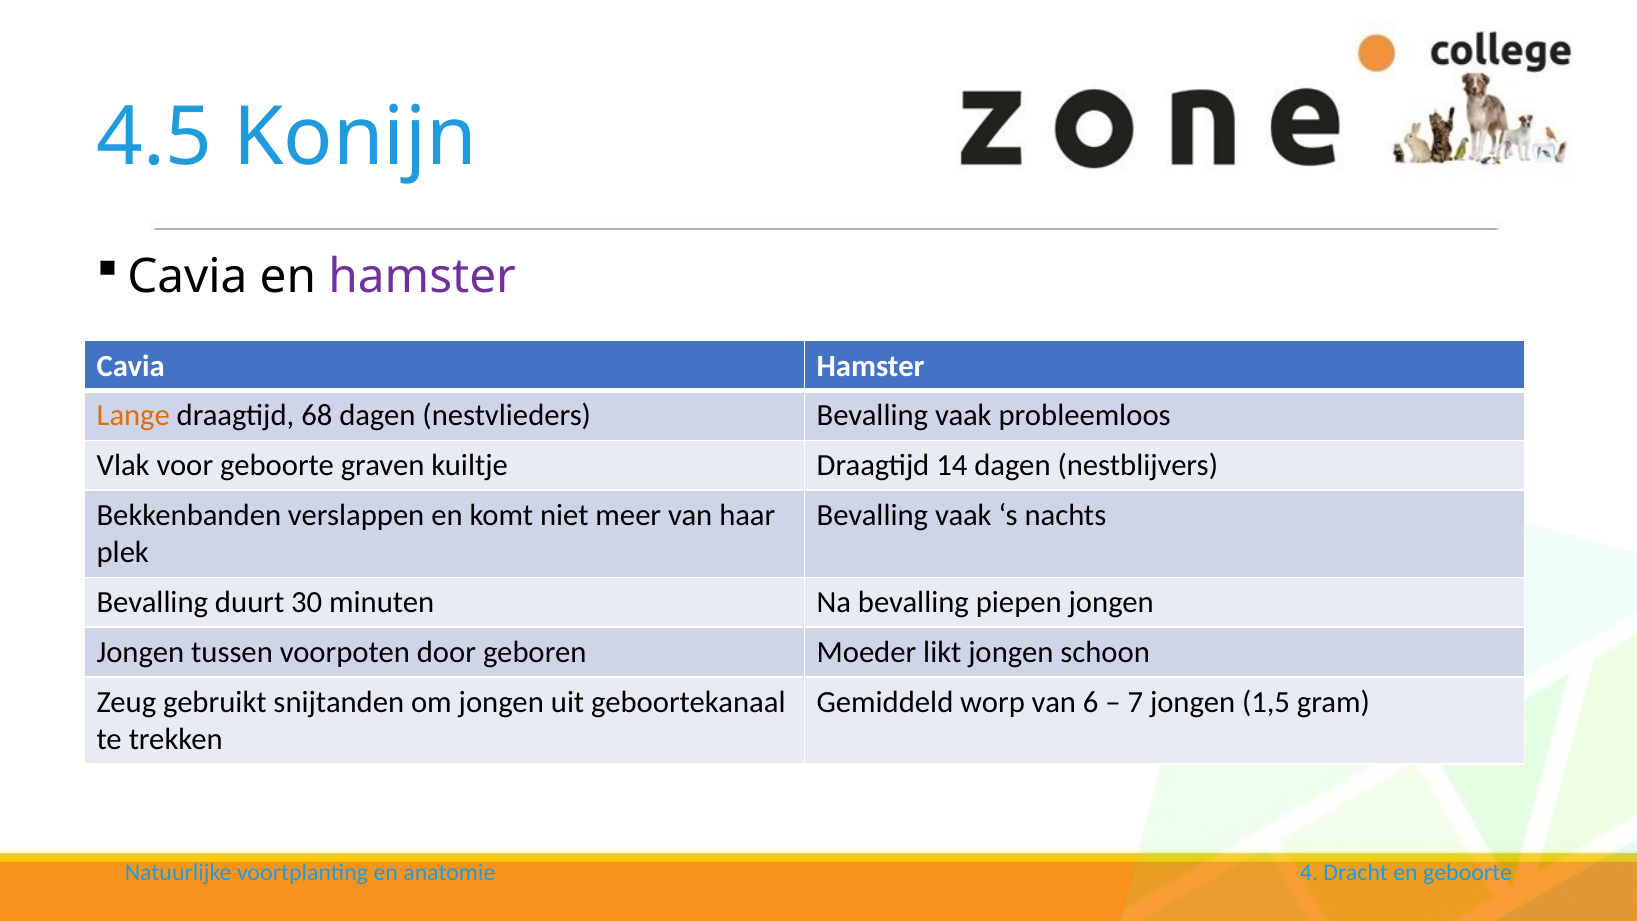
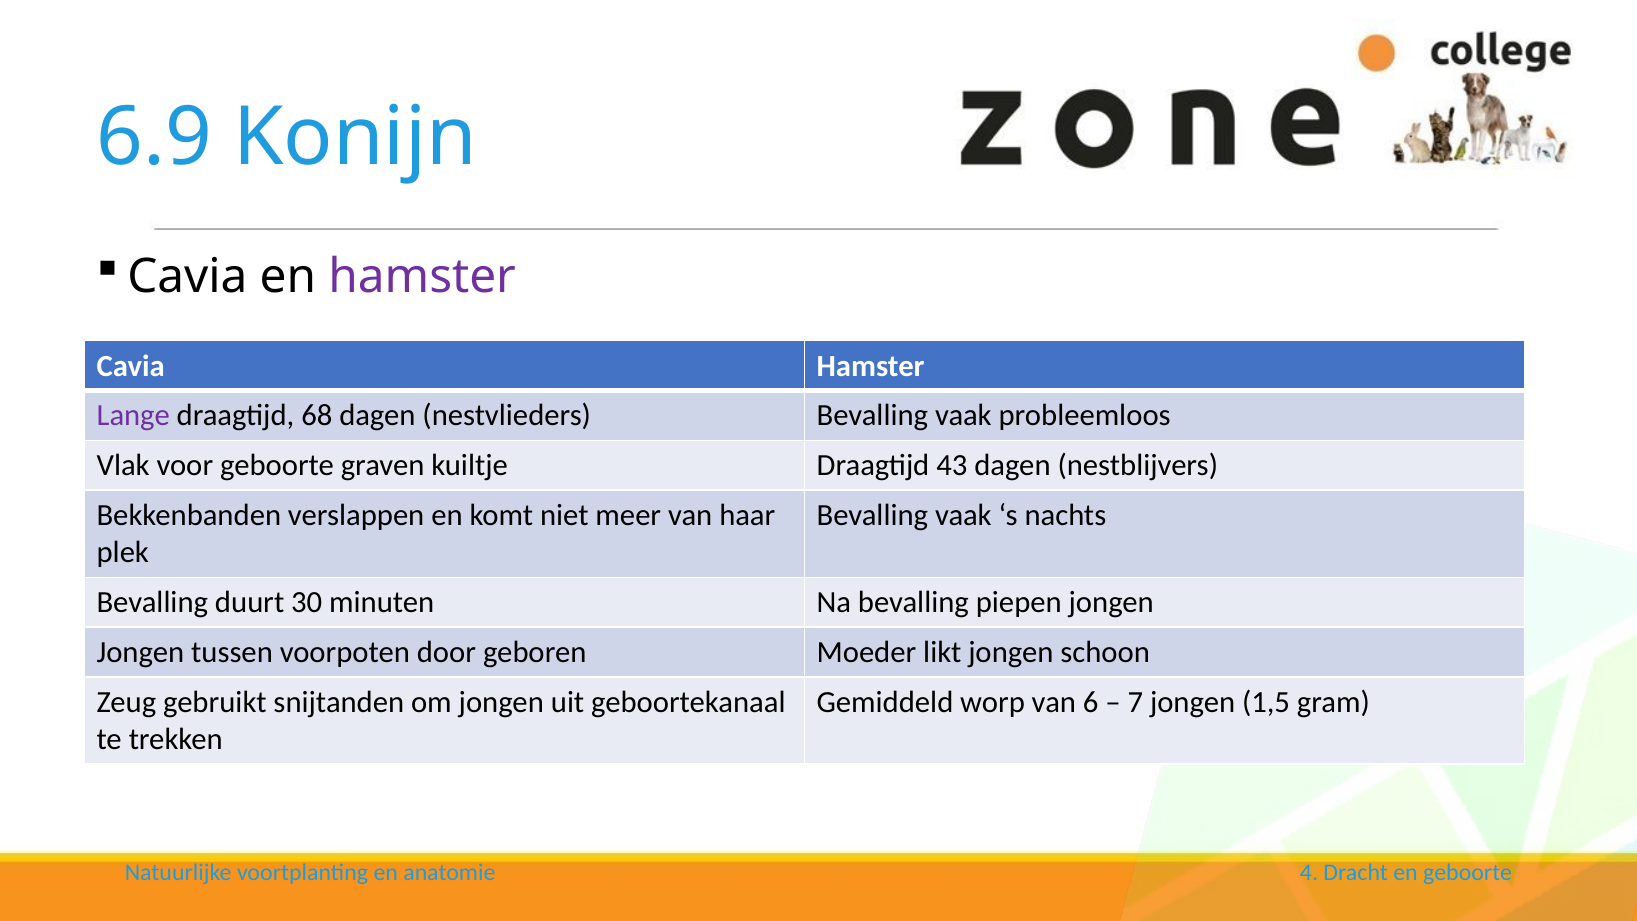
4.5: 4.5 -> 6.9 (154, 137)
Lange colour: orange -> purple (133, 416)
14: 14 -> 43 (952, 465)
